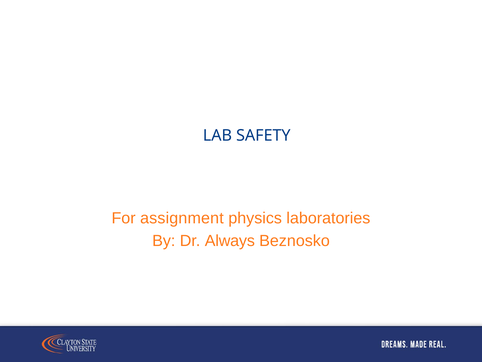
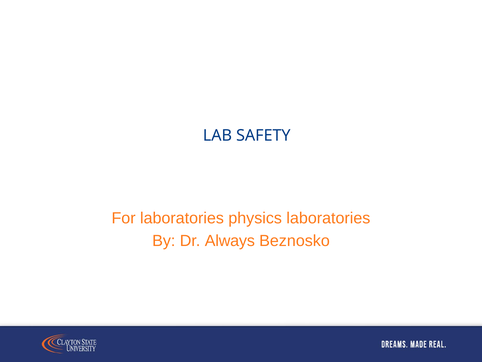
For assignment: assignment -> laboratories (182, 218)
